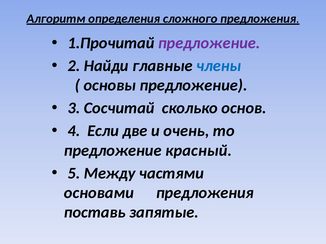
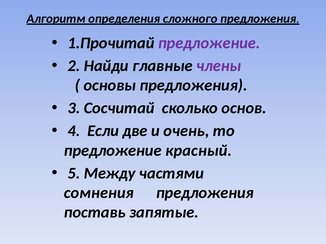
члены colour: blue -> purple (219, 66)
основы предложение: предложение -> предложения (194, 85)
основами: основами -> сомнения (99, 193)
